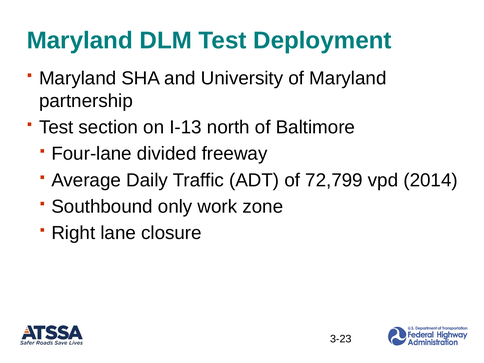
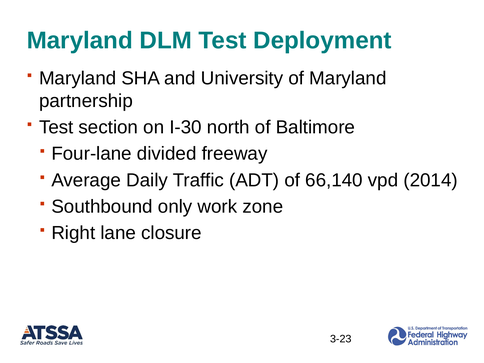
I-13: I-13 -> I-30 (186, 127)
72,799: 72,799 -> 66,140 (334, 180)
